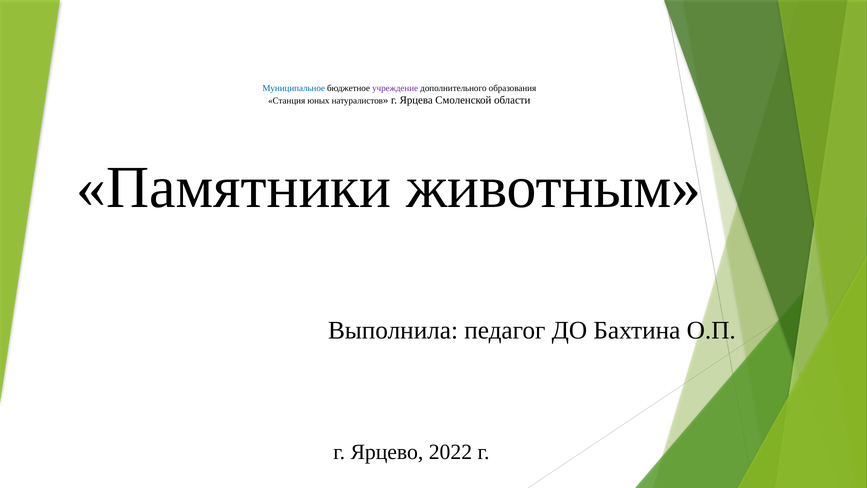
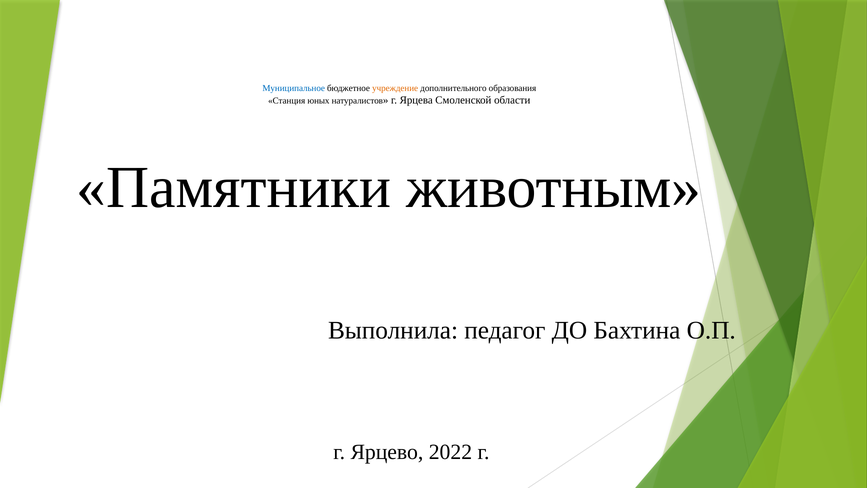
учреждение colour: purple -> orange (395, 88)
